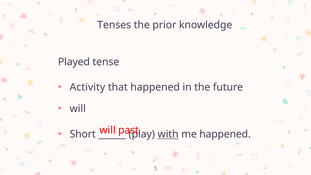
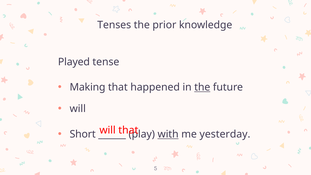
Activity: Activity -> Making (88, 87)
the underline: none -> present (202, 87)
past: past -> that (128, 130)
me happened: happened -> yesterday (225, 134)
